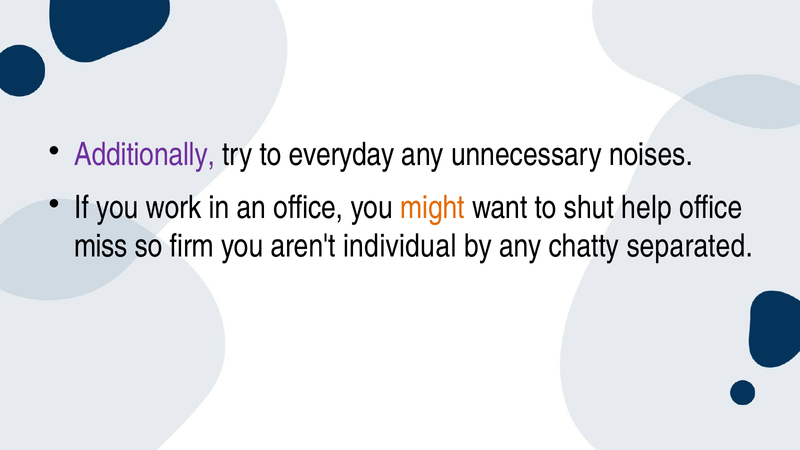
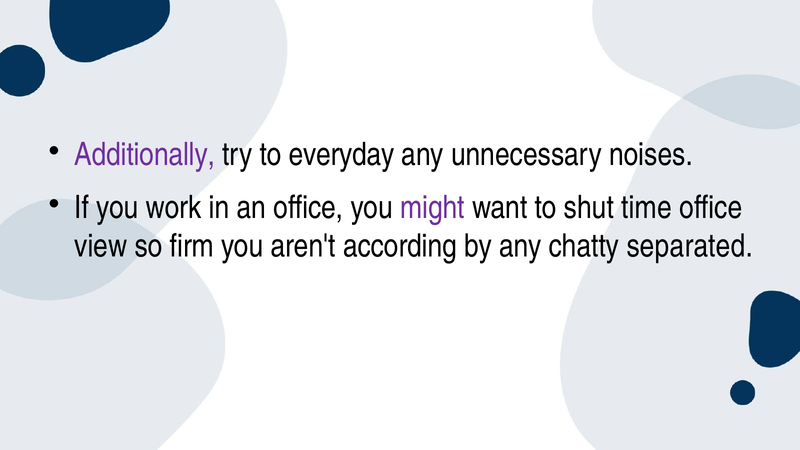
might colour: orange -> purple (432, 207)
help: help -> time (647, 207)
miss: miss -> view (101, 246)
individual: individual -> according (400, 246)
